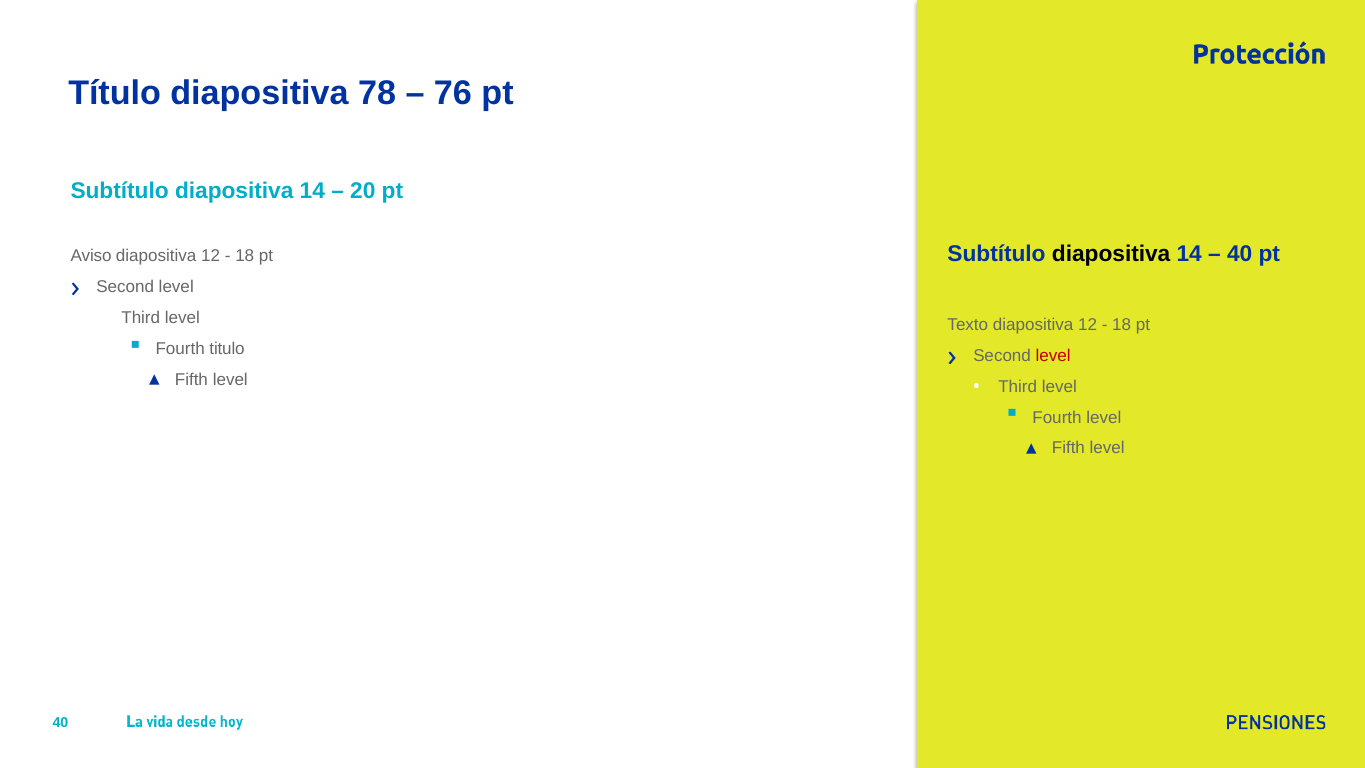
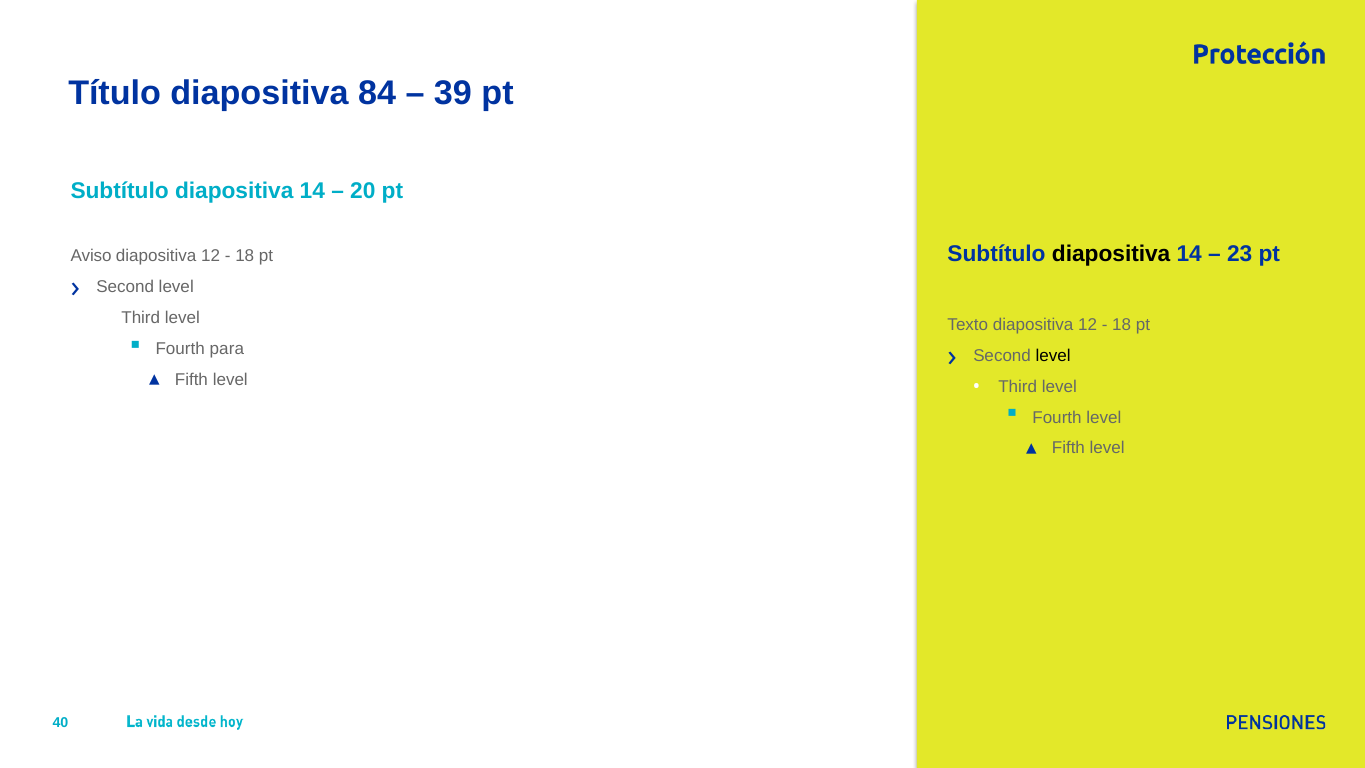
78: 78 -> 84 (377, 93)
76: 76 -> 39 (453, 93)
40: 40 -> 23 (1240, 254)
titulo: titulo -> para (227, 349)
level colour: red -> black (1053, 356)
